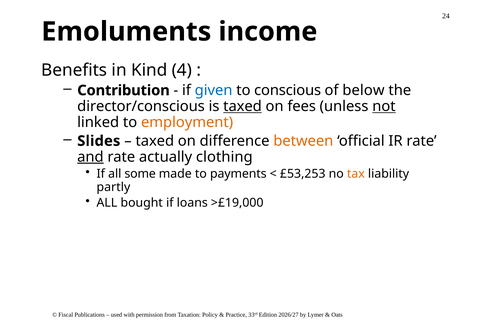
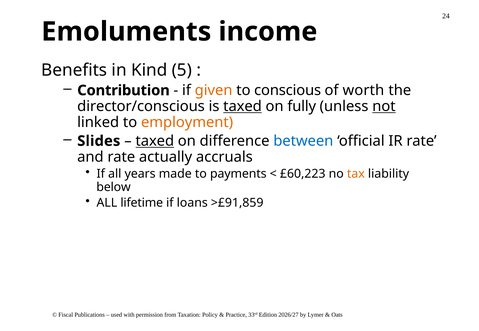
4: 4 -> 5 (182, 70)
given colour: blue -> orange (214, 91)
below: below -> worth (363, 91)
fees: fees -> fully (302, 106)
taxed underline: none -> present (155, 141)
between colour: orange -> blue (303, 141)
and underline: present -> none (90, 157)
clothing: clothing -> accruals (224, 157)
some: some -> years (140, 174)
£53,253: £53,253 -> £60,223 (303, 174)
partly: partly -> below (114, 187)
bought: bought -> lifetime (142, 203)
>£19,000: >£19,000 -> >£91,859 (237, 203)
